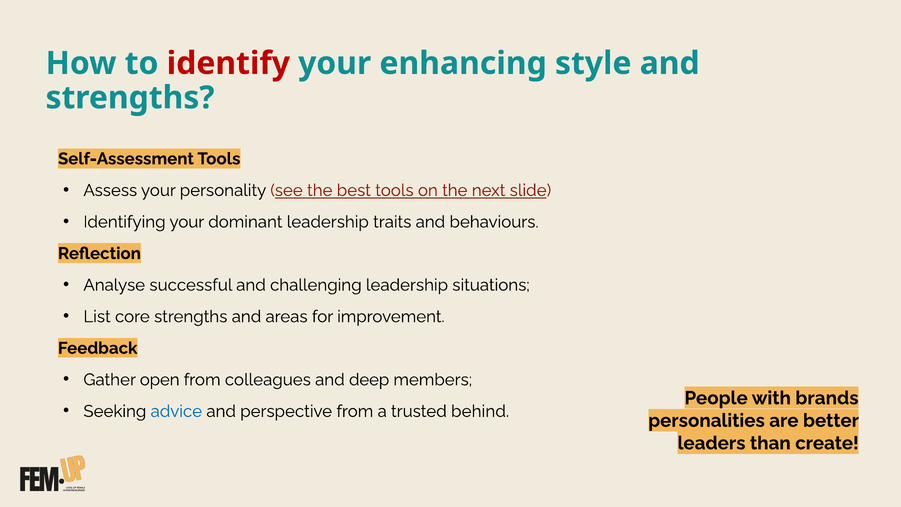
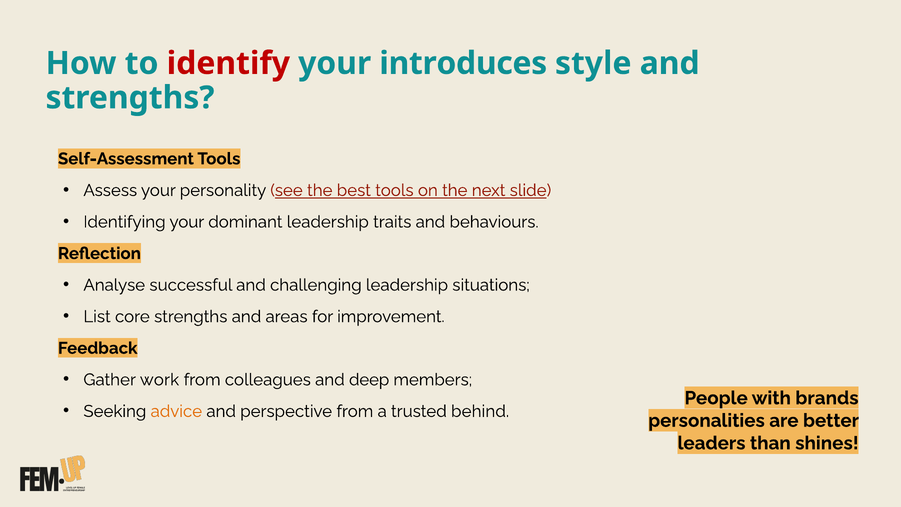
enhancing: enhancing -> introduces (463, 63)
open: open -> work (160, 380)
advice colour: blue -> orange (176, 411)
create: create -> shines (827, 443)
